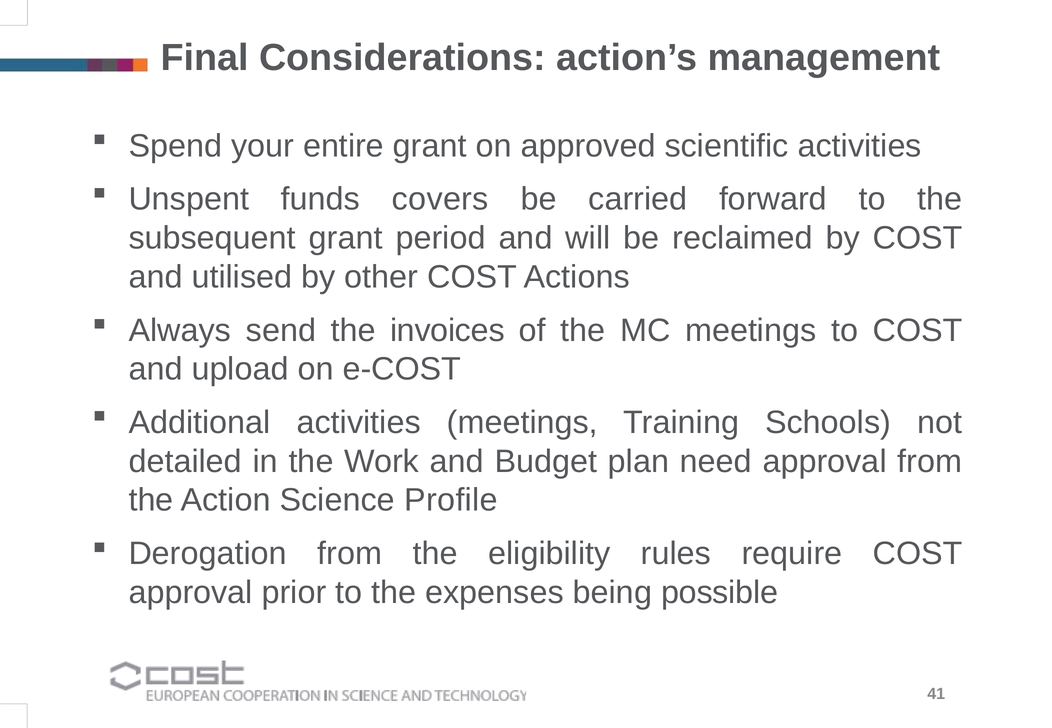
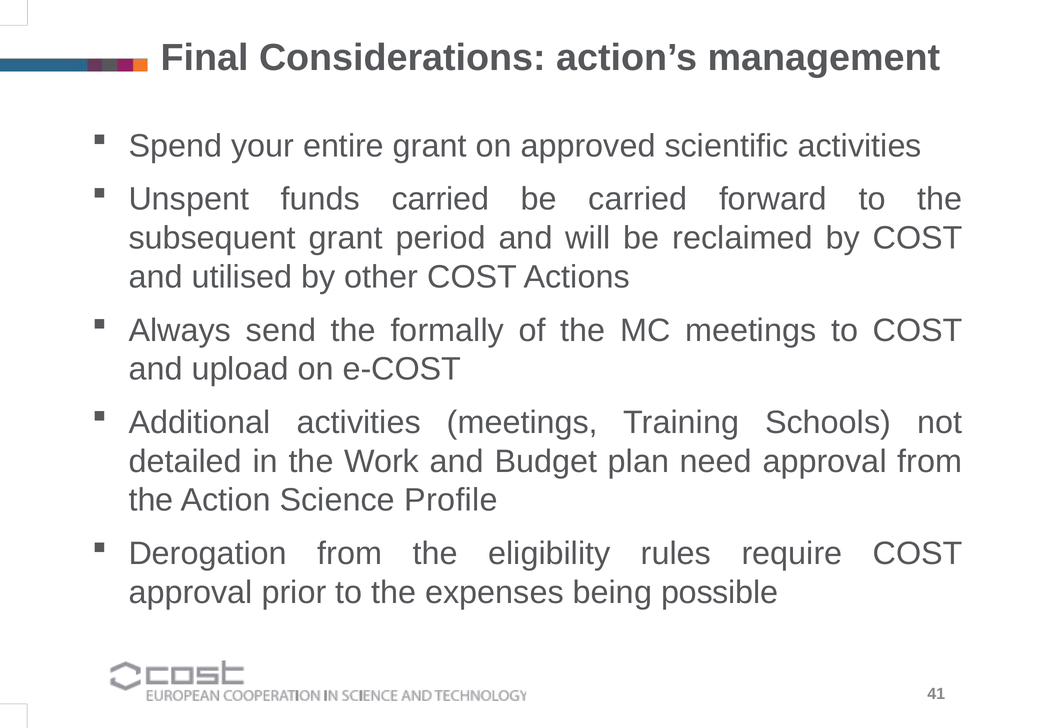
funds covers: covers -> carried (440, 199)
invoices: invoices -> formally (447, 330)
